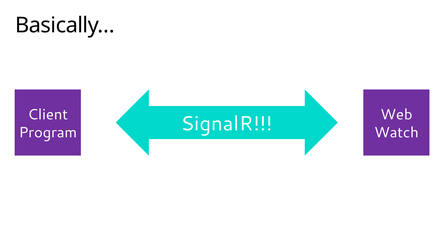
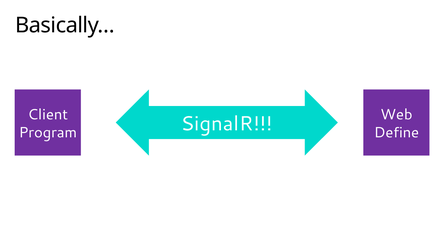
Watch: Watch -> Define (396, 133)
